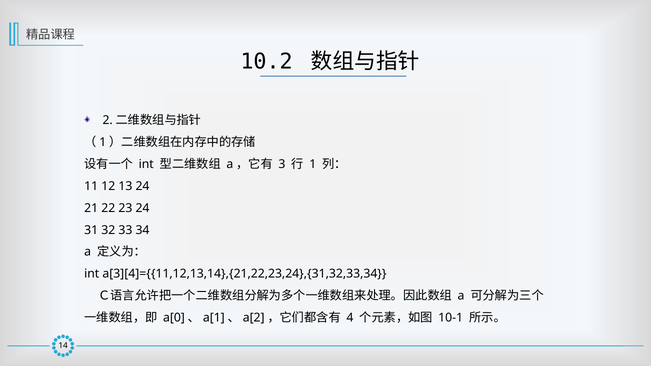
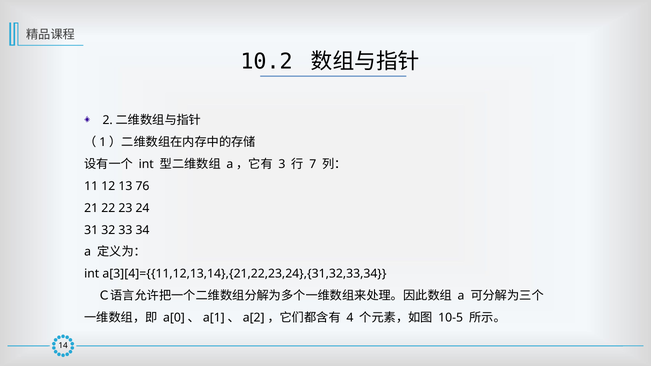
1: 1 -> 7 (313, 164)
13 24: 24 -> 76 (142, 186)
10-1: 10-1 -> 10-5 (451, 318)
